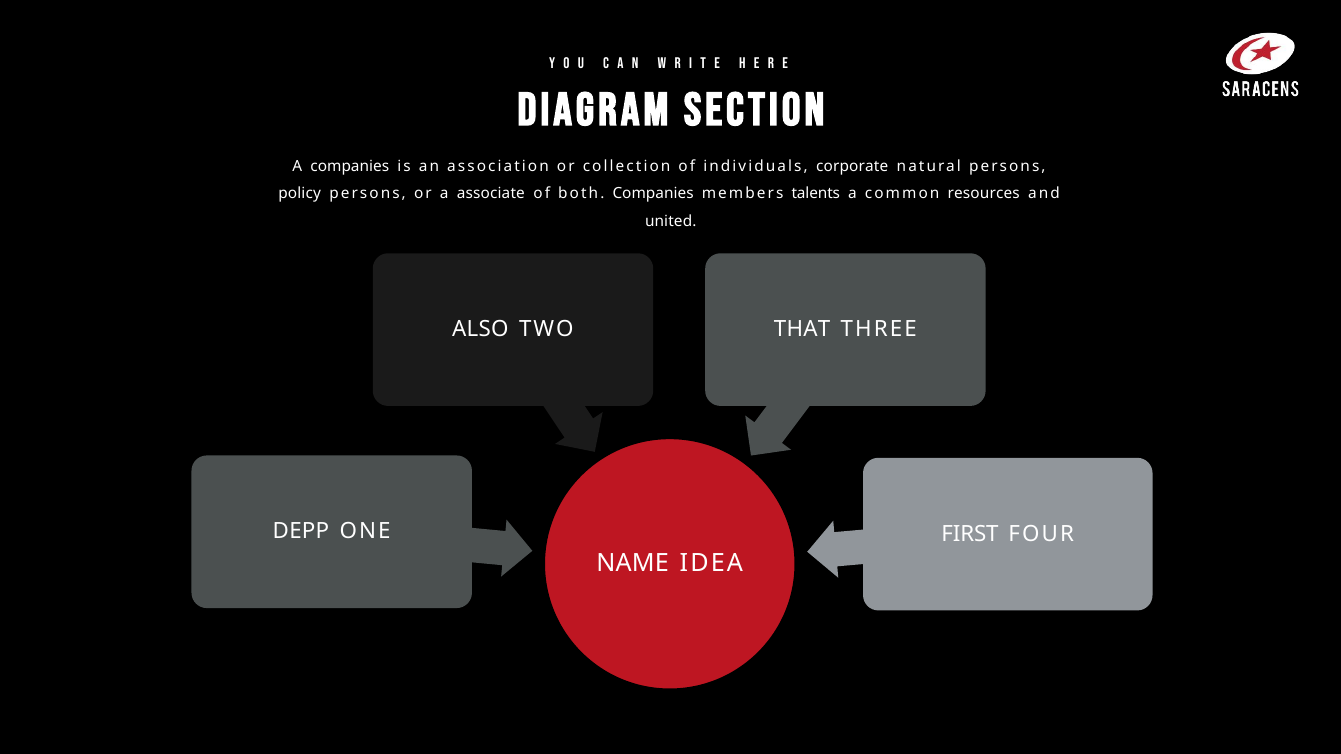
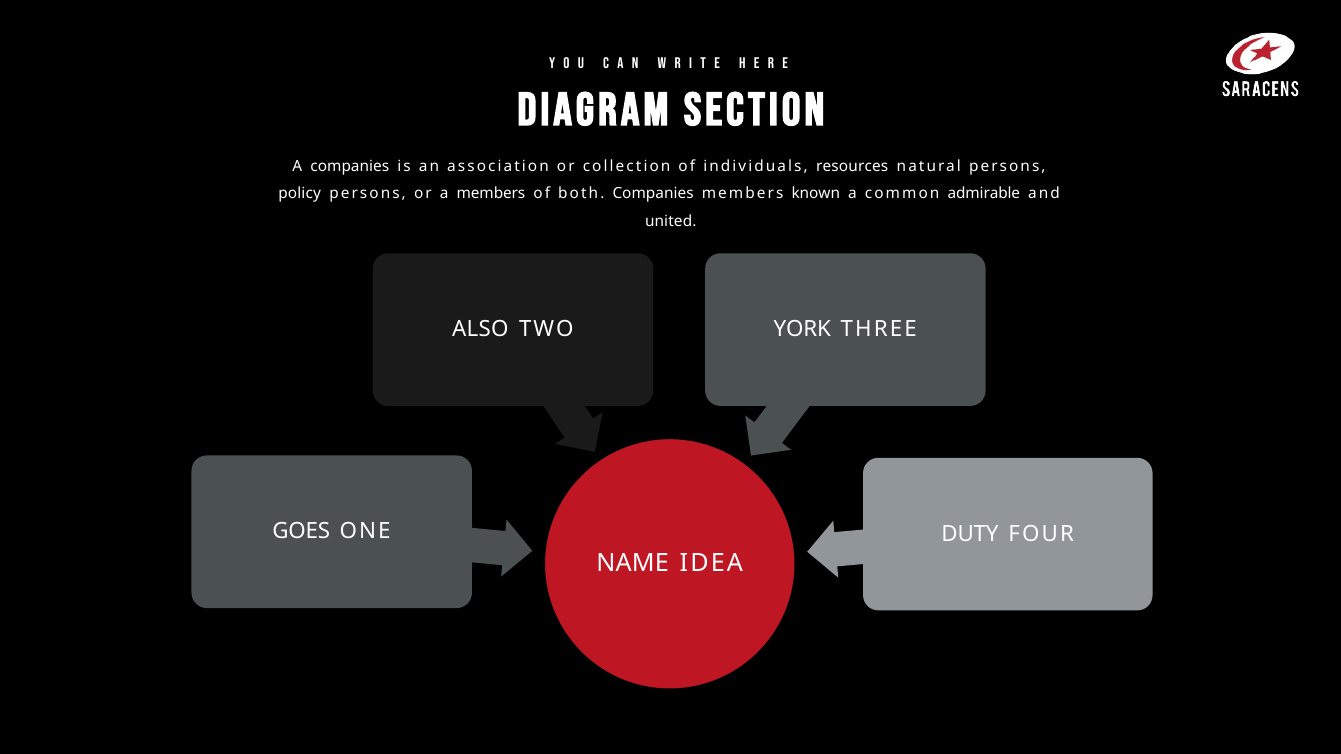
corporate: corporate -> resources (852, 166)
a associate: associate -> members (491, 194)
talents: talents -> known (816, 194)
resources: resources -> admirable (984, 194)
THAT: THAT -> YORK (802, 330)
DEPP: DEPP -> GOES (301, 532)
FIRST: FIRST -> DUTY (970, 534)
